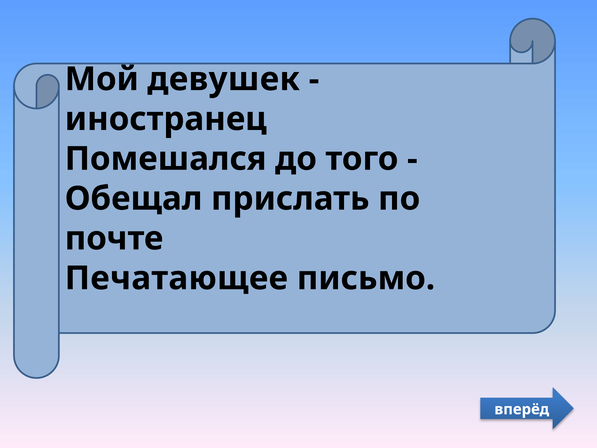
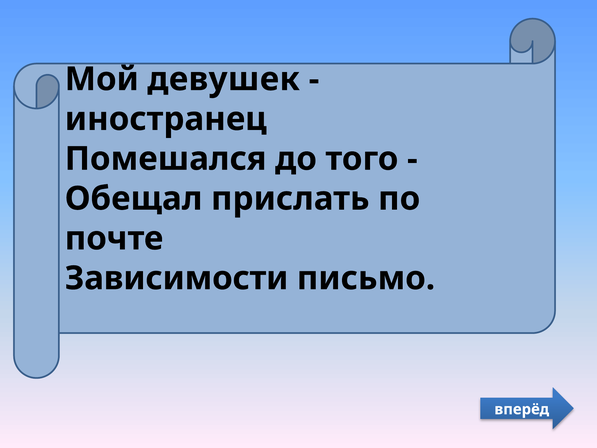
Печатающее: Печатающее -> Зависимости (177, 278)
